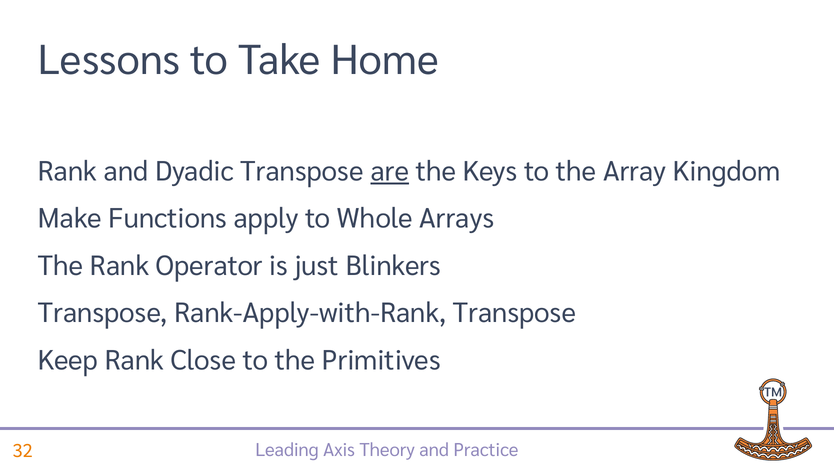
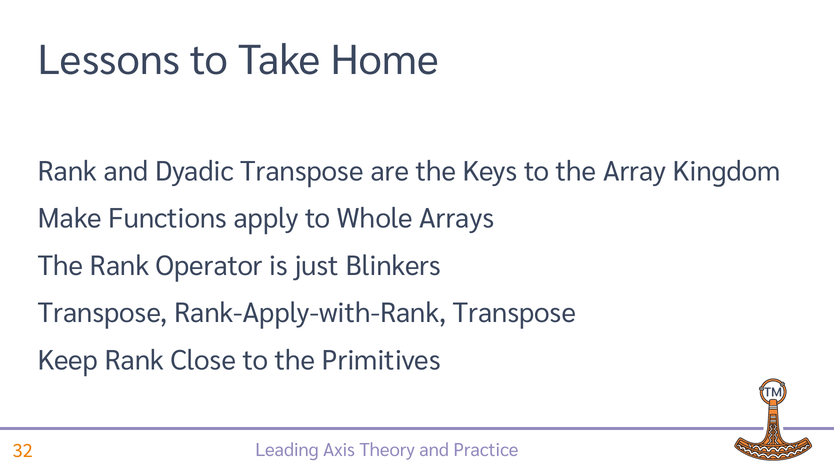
are underline: present -> none (390, 172)
